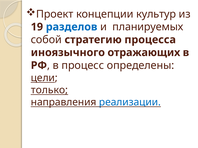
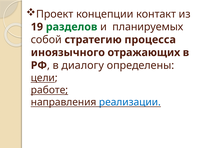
культур: культур -> контакт (156, 14)
разделов colour: blue -> green (72, 27)
процесс: процесс -> диалогу (83, 66)
только: только -> работе (49, 90)
